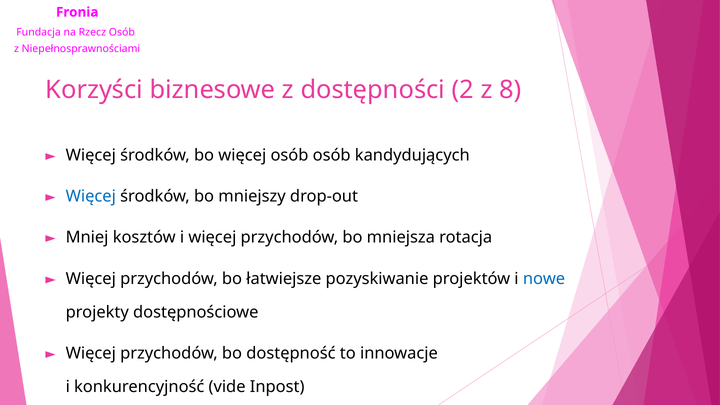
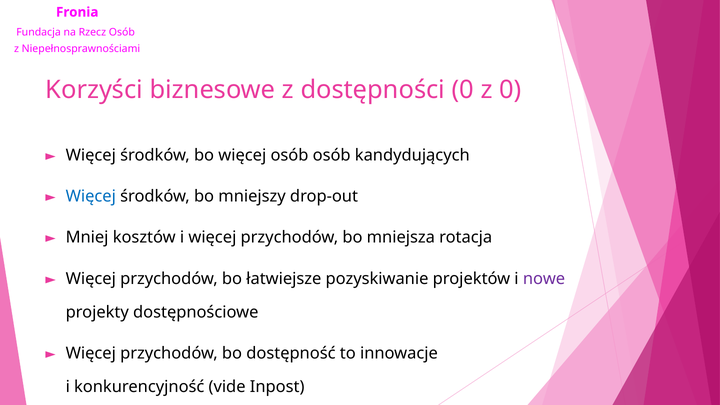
dostępności 2: 2 -> 0 (463, 90)
z 8: 8 -> 0 (510, 90)
nowe colour: blue -> purple (544, 279)
